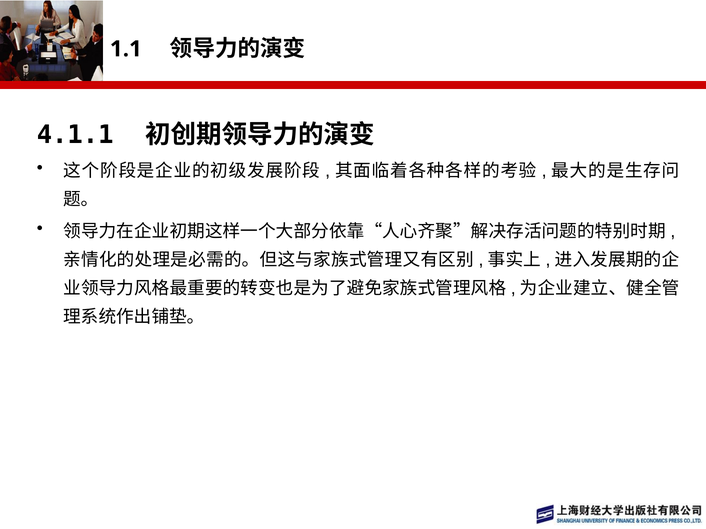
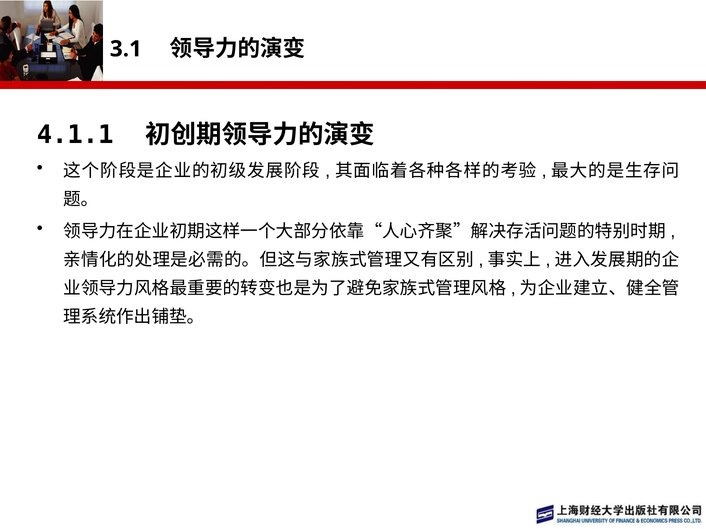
1.1: 1.1 -> 3.1 (126, 49)
